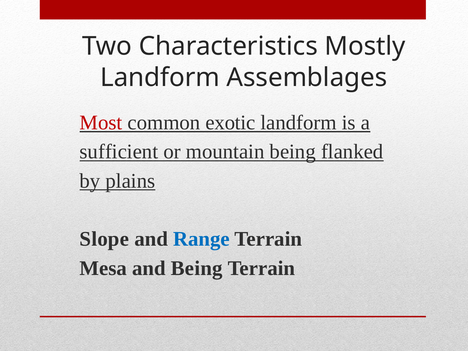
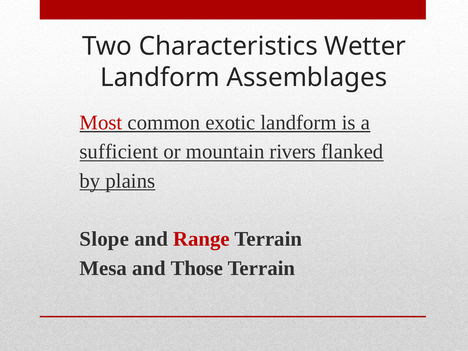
Mostly: Mostly -> Wetter (365, 46)
mountain being: being -> rivers (293, 152)
Range colour: blue -> red (202, 239)
and Being: Being -> Those (197, 268)
